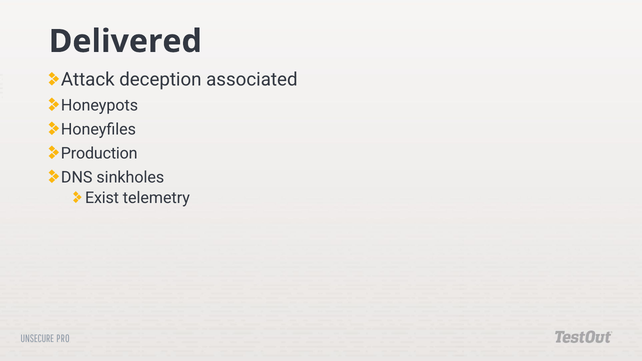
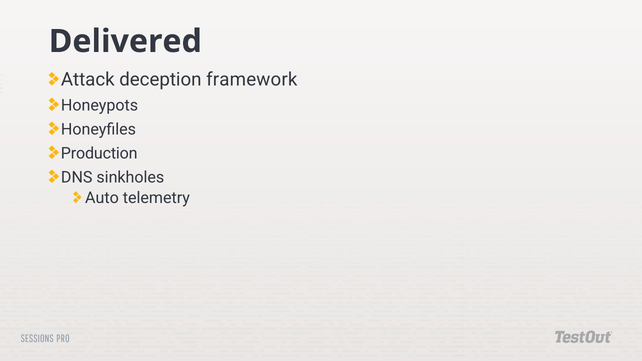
associated: associated -> framework (252, 80)
Exist: Exist -> Auto (102, 198)
UNSECURE: UNSECURE -> SESSIONS (37, 339)
